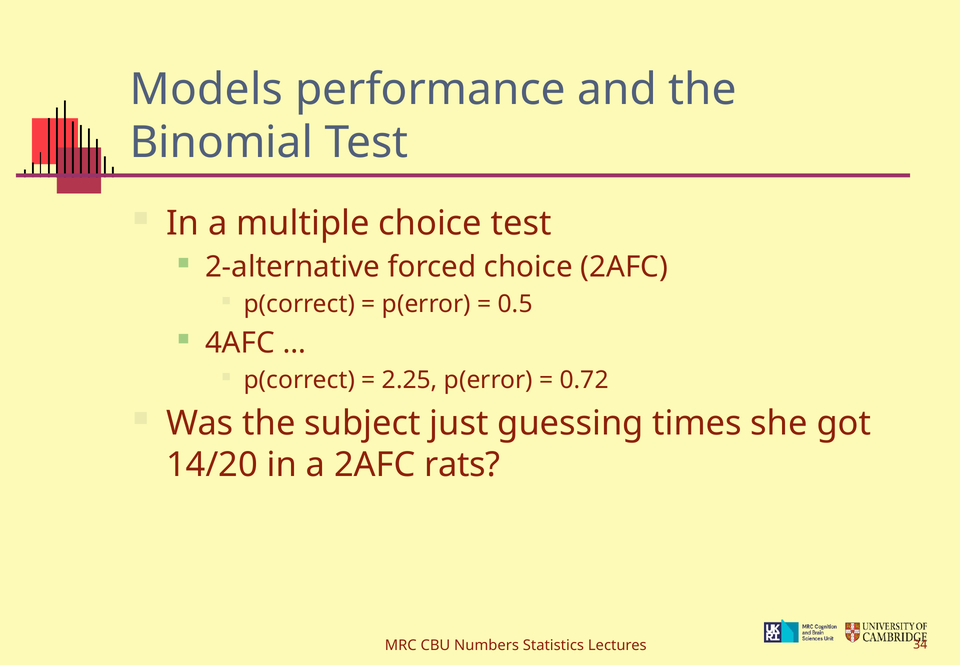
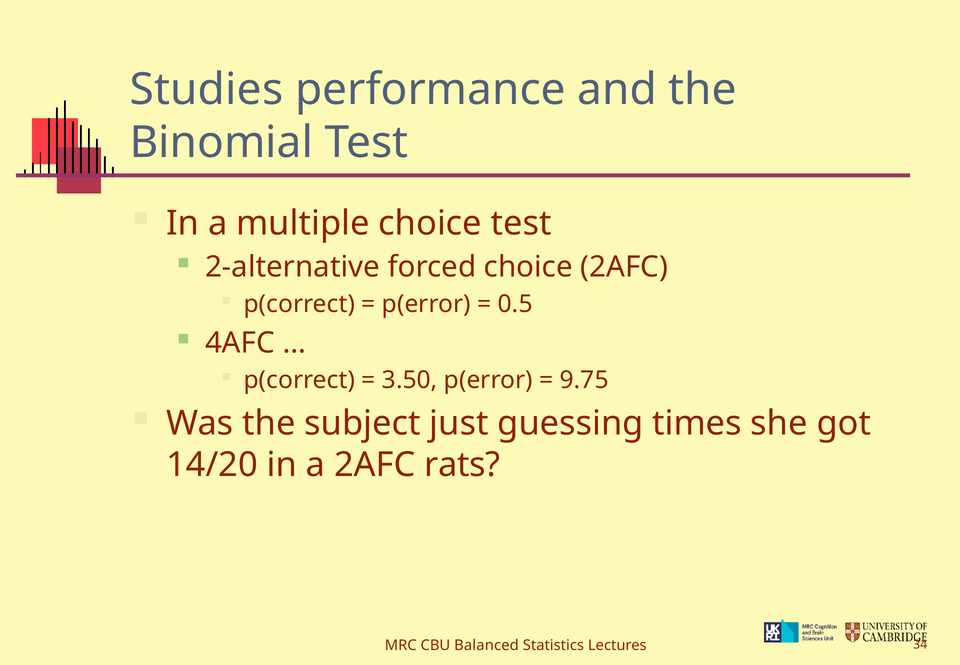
Models: Models -> Studies (206, 90)
2.25: 2.25 -> 3.50 (410, 380)
0.72: 0.72 -> 9.75 (584, 380)
Numbers: Numbers -> Balanced (487, 645)
